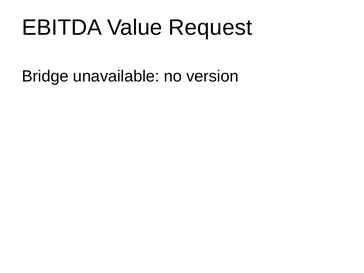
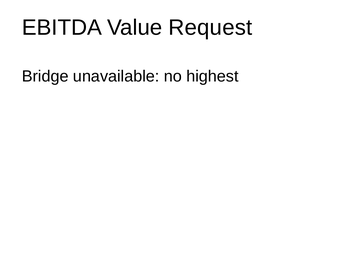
version: version -> highest (212, 76)
